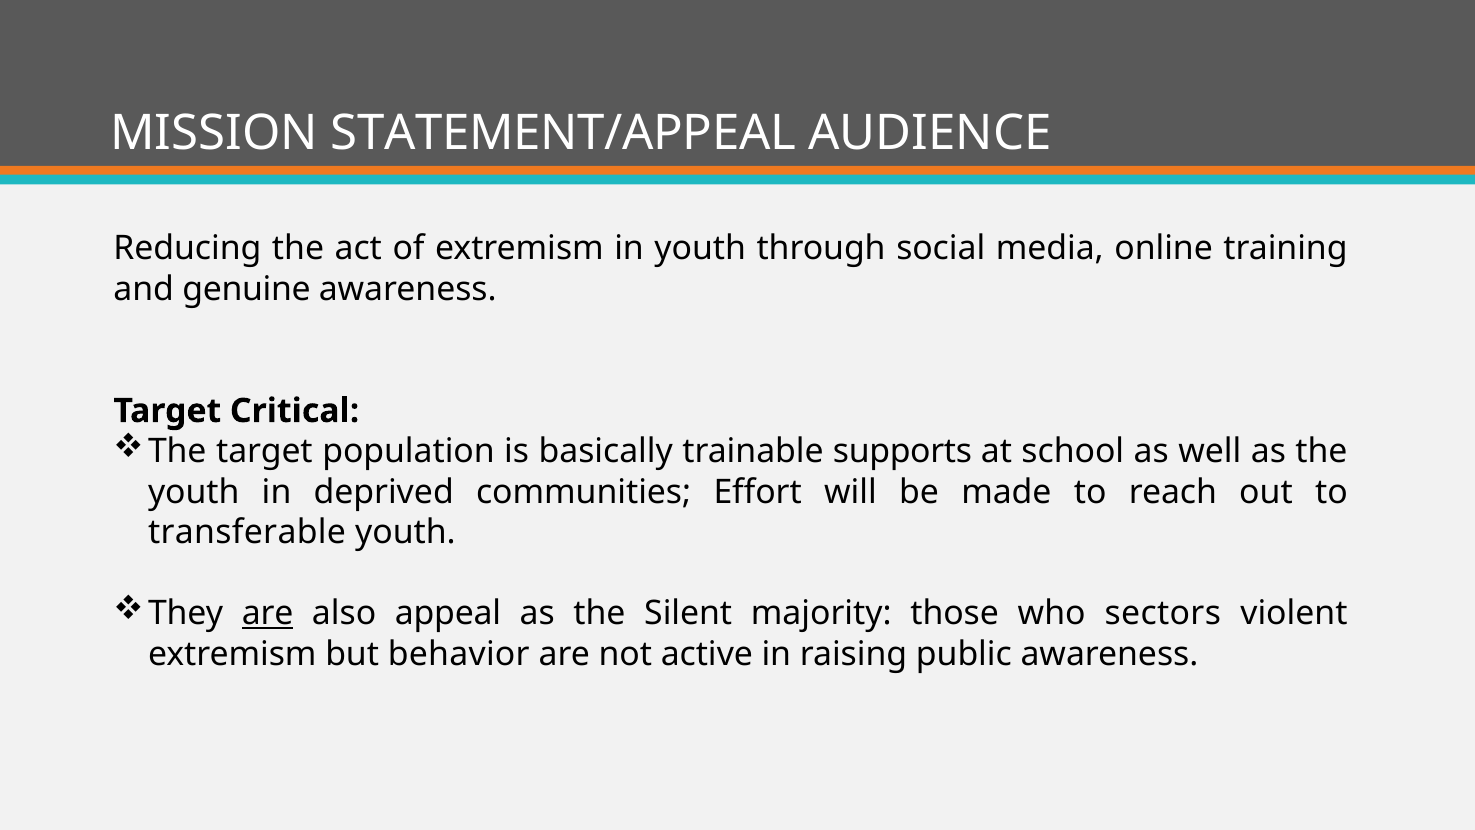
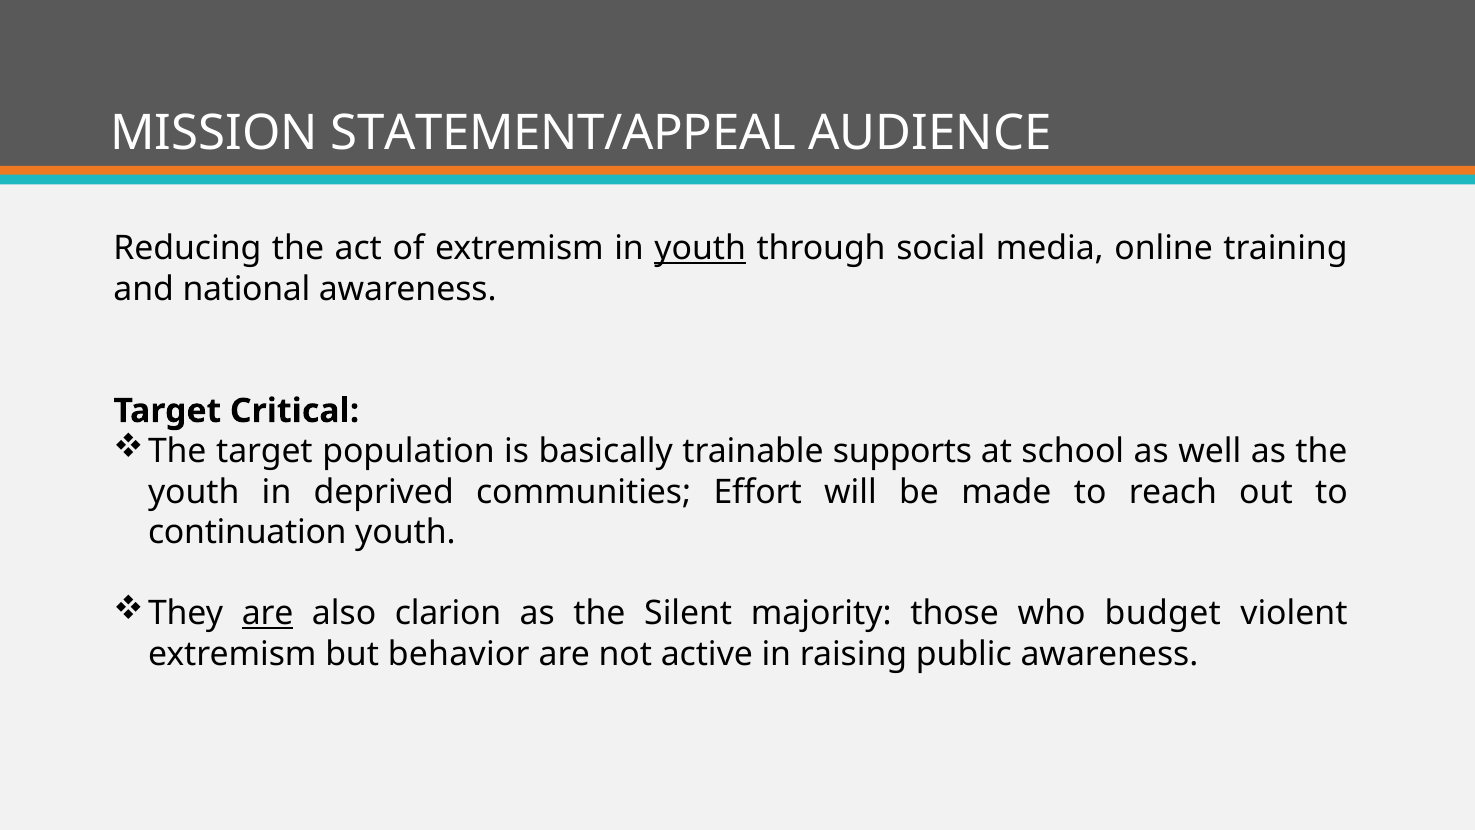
youth underline: none -> present (700, 249)
genuine: genuine -> national (246, 289)
transferable: transferable -> continuation (247, 532)
appeal: appeal -> clarion (448, 613)
sectors: sectors -> budget (1163, 613)
